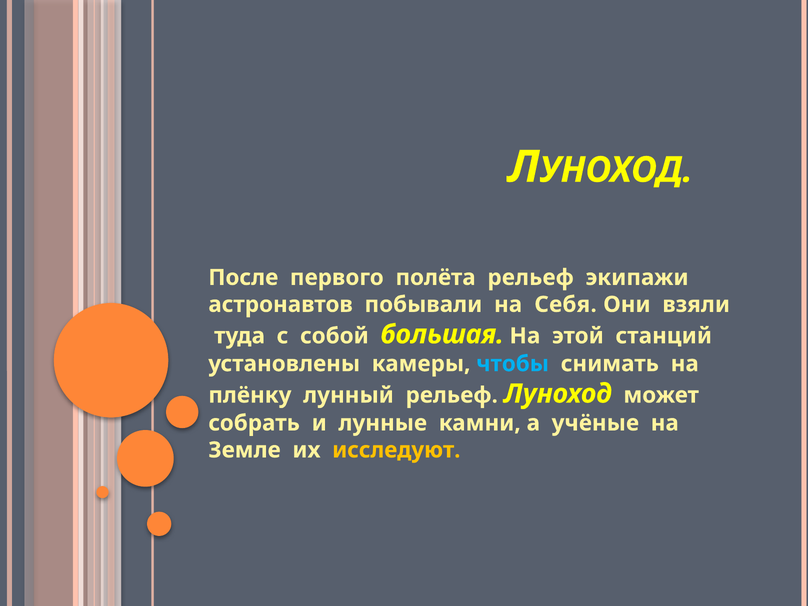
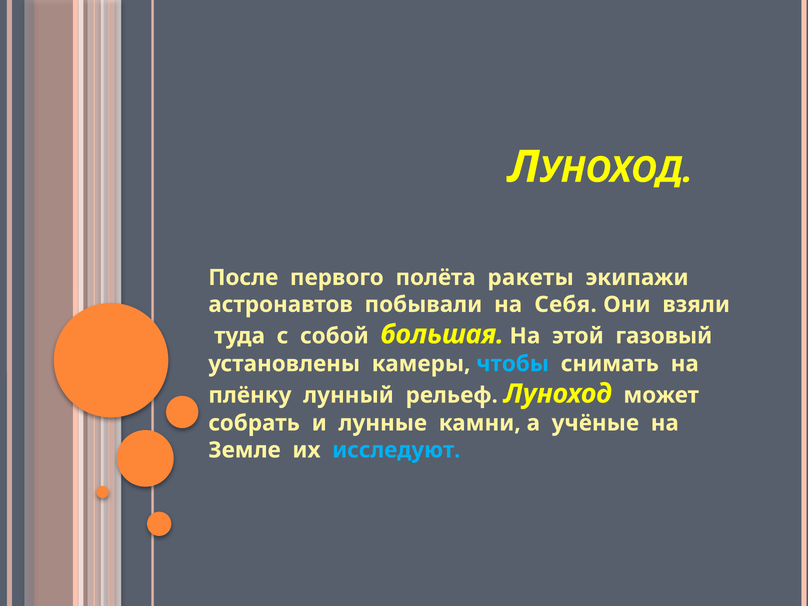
полёта рельеф: рельеф -> ракеты (531, 278)
станций: станций -> газовый (664, 336)
исследуют colour: yellow -> light blue (396, 450)
